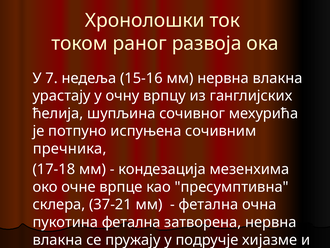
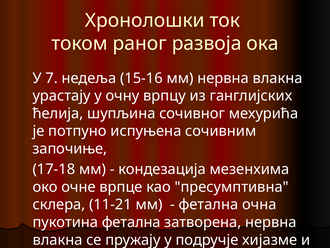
пречника: пречника -> започиње (70, 148)
37-21: 37-21 -> 11-21 (110, 204)
